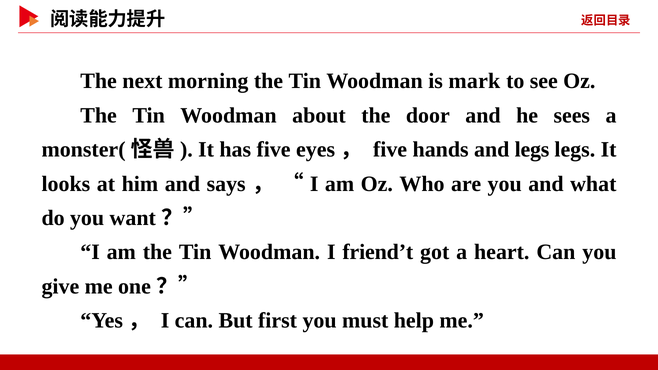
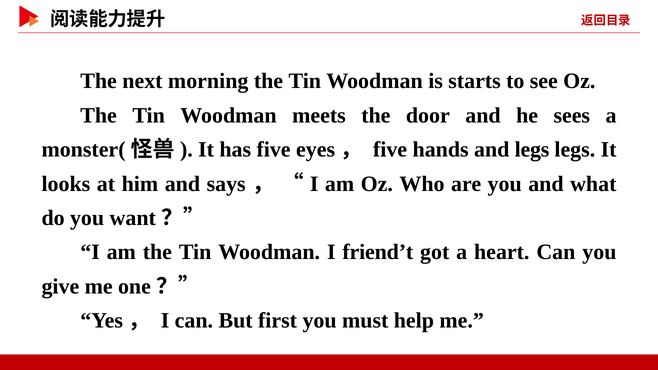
mark: mark -> starts (475, 81)
about: about -> meets (319, 115)
